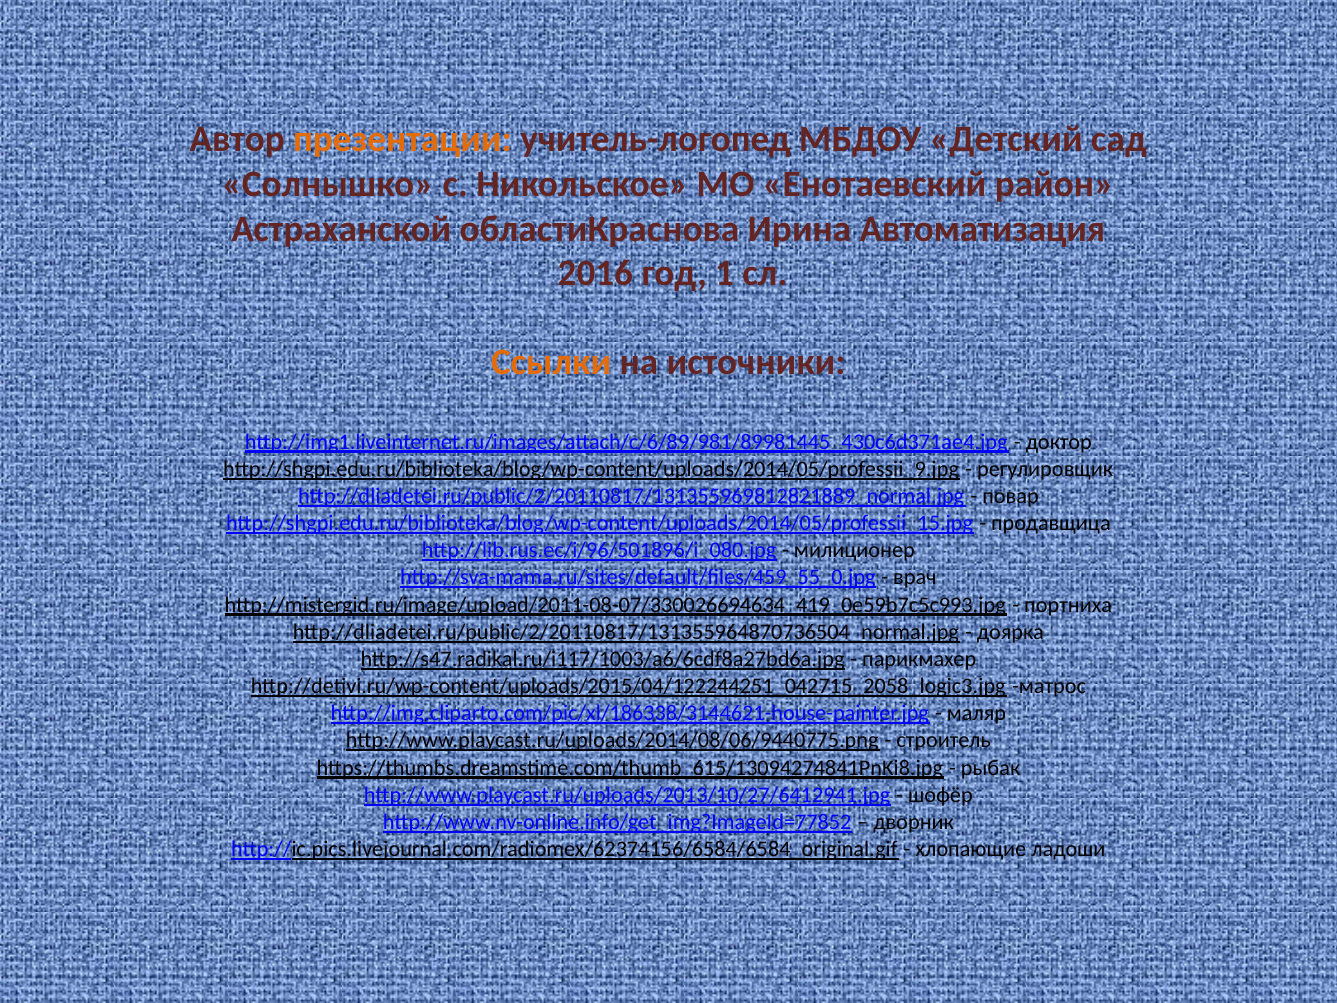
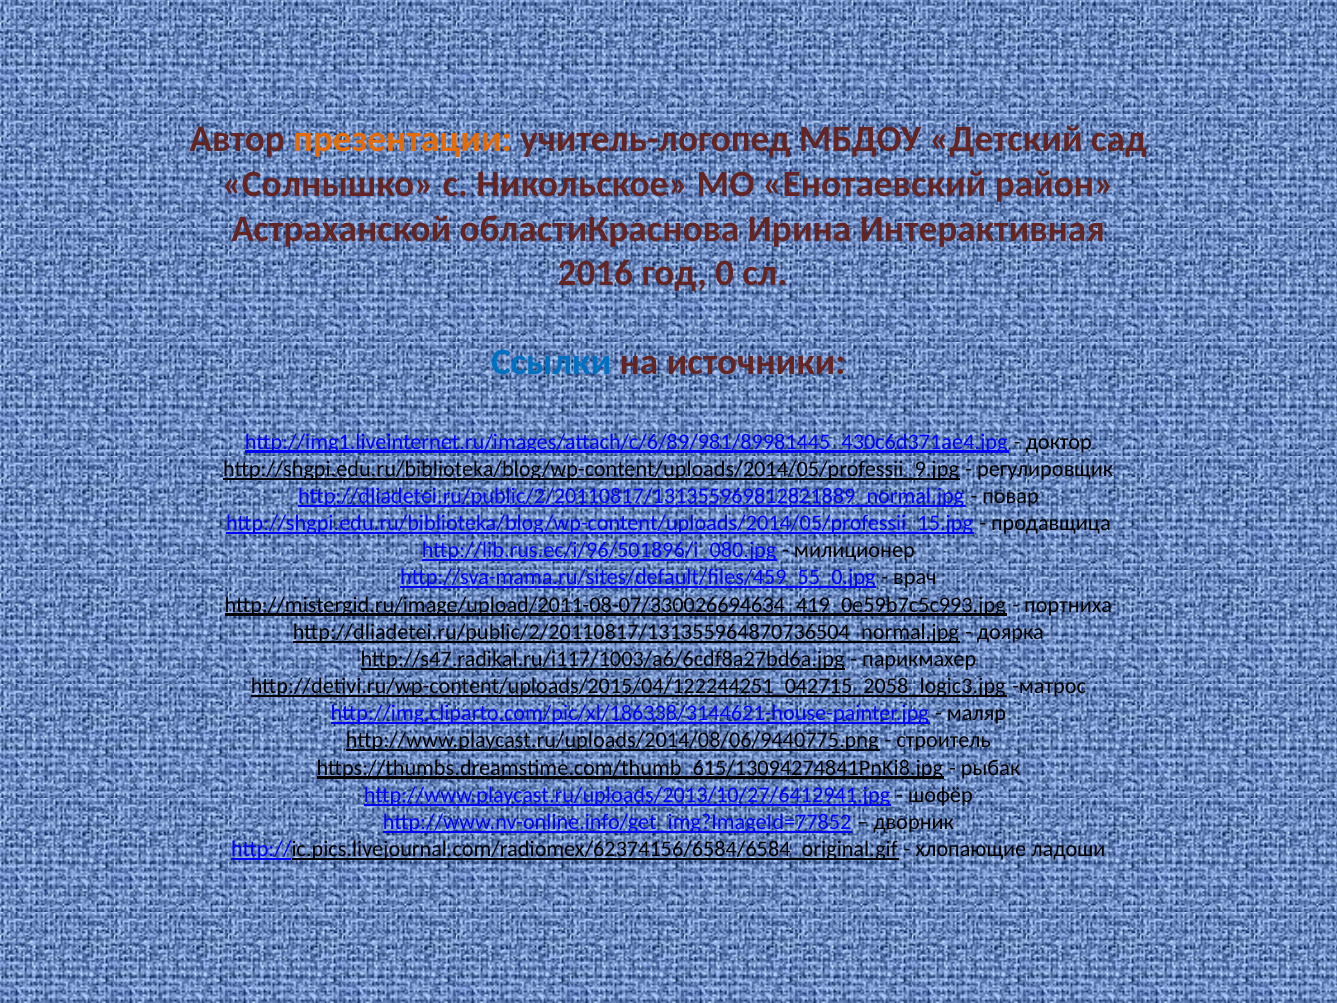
Автоматизация: Автоматизация -> Интерактивная (982, 229)
1: 1 -> 0 (725, 273)
Ссылки colour: orange -> blue (551, 362)
